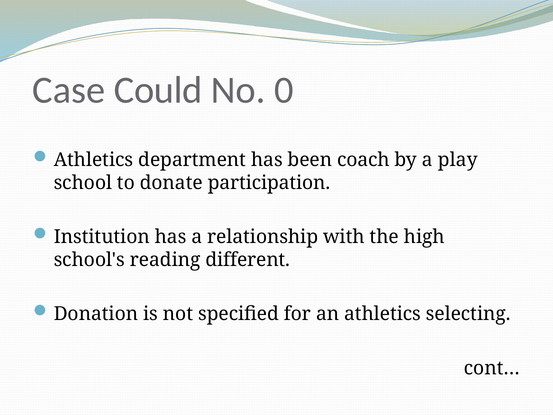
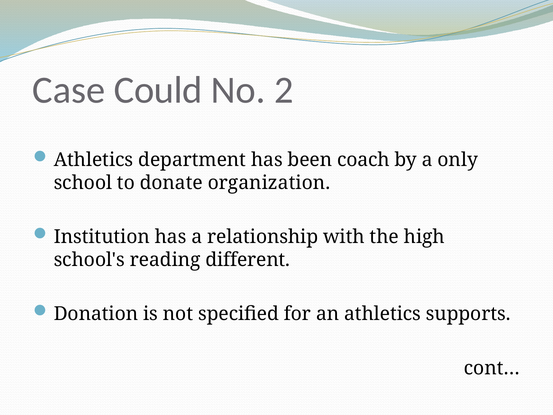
0: 0 -> 2 (284, 90)
play: play -> only (458, 160)
participation: participation -> organization (269, 183)
selecting: selecting -> supports (468, 314)
